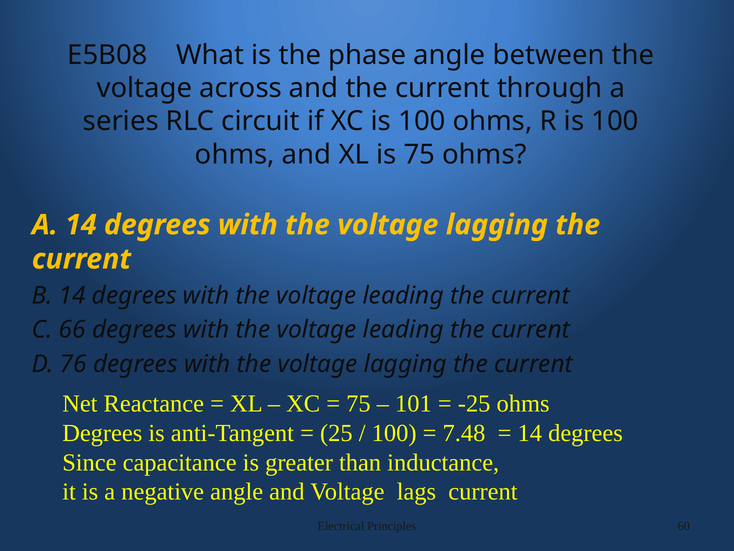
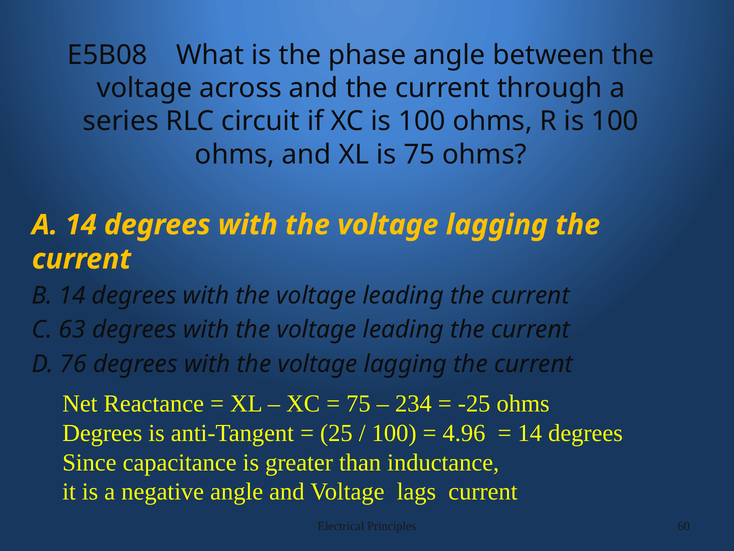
66: 66 -> 63 (72, 330)
101: 101 -> 234 (413, 403)
7.48: 7.48 -> 4.96 (464, 433)
